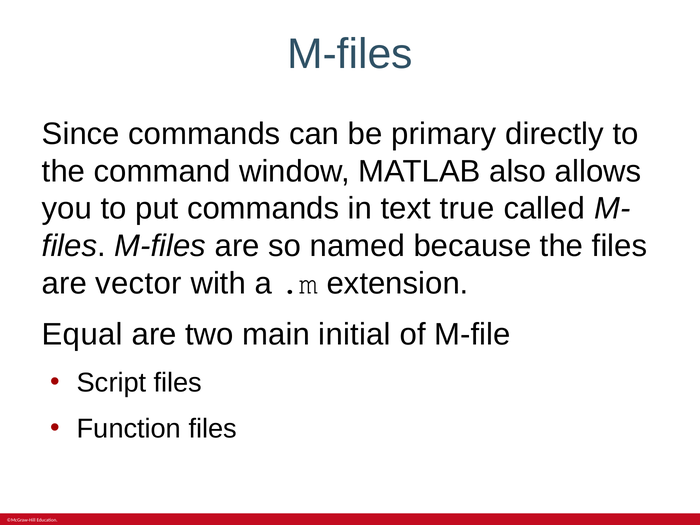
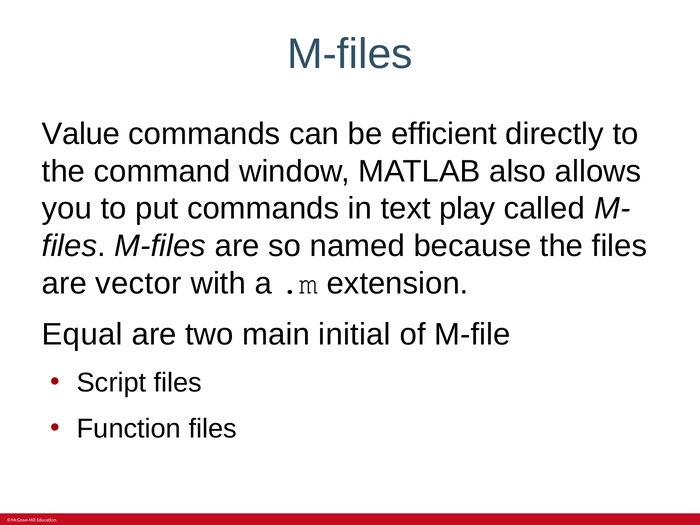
Since: Since -> Value (81, 134)
primary: primary -> efficient (444, 134)
true: true -> play (467, 209)
